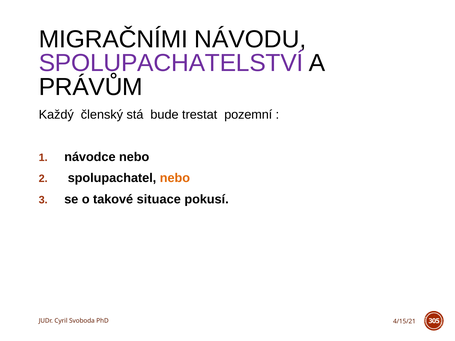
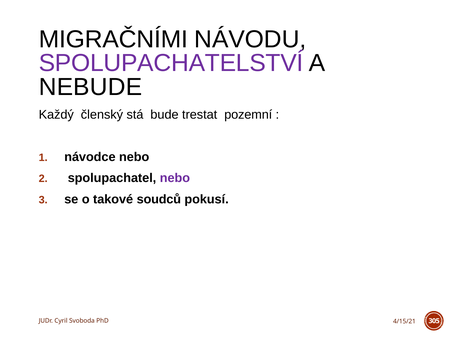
PRÁVŮM: PRÁVŮM -> NEBUDE (91, 87)
nebo colour: orange -> purple (175, 178)
situace: situace -> soudců (159, 200)
